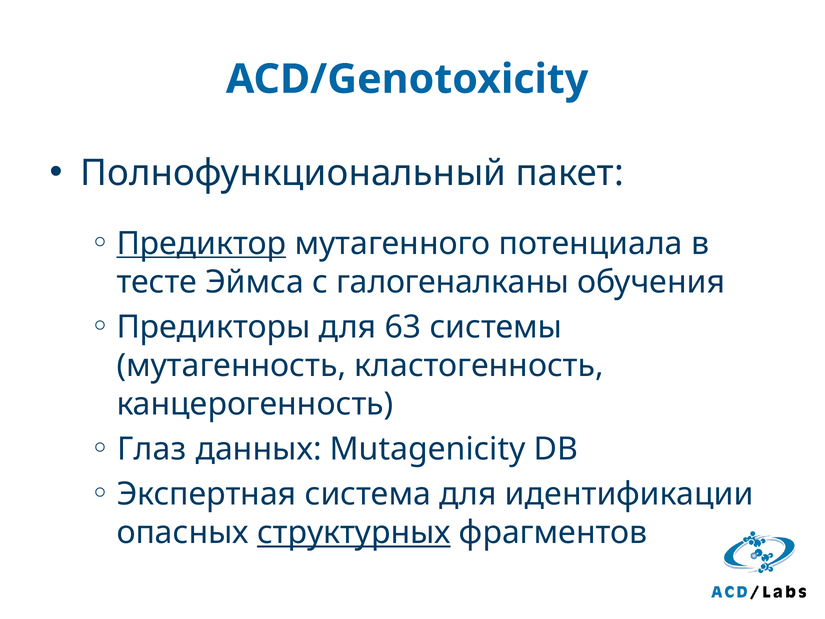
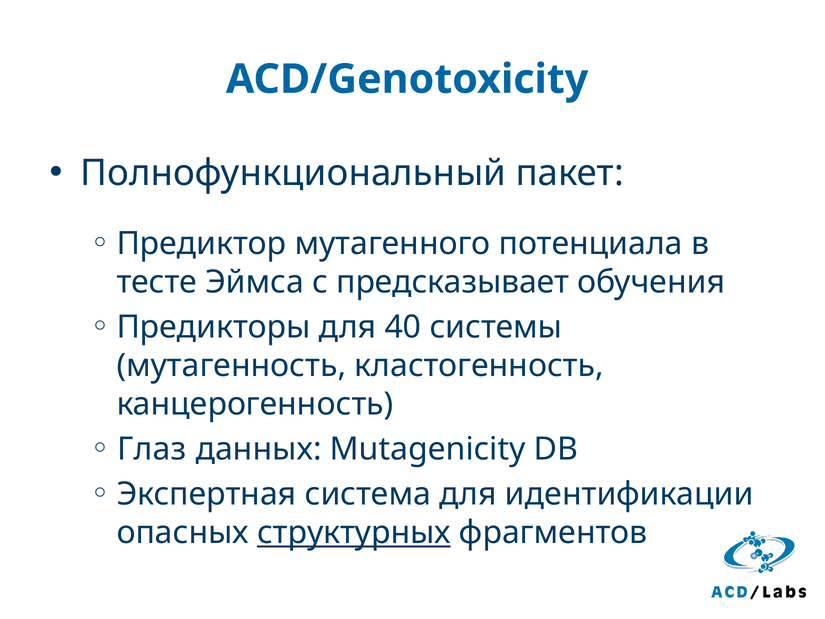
Предиктор underline: present -> none (201, 243)
галогеналканы: галогеналканы -> предсказывает (453, 282)
63: 63 -> 40 (403, 327)
